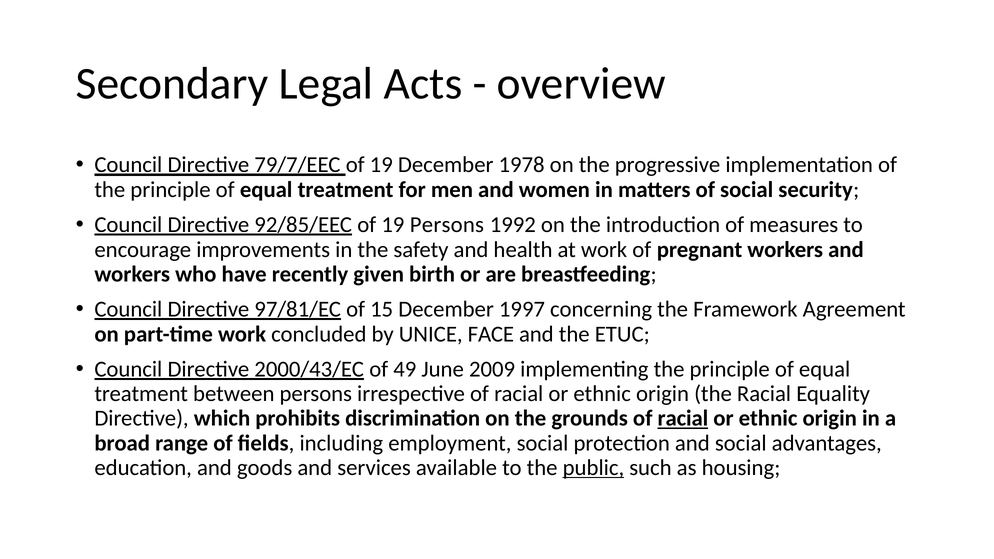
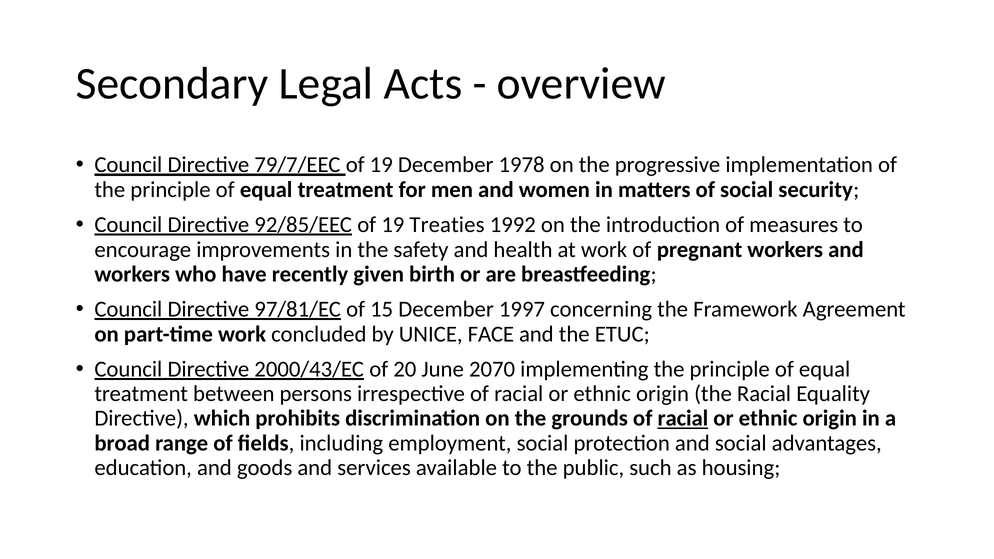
19 Persons: Persons -> Treaties (447, 225)
49: 49 -> 20 (405, 369)
2009: 2009 -> 2070 (492, 369)
public underline: present -> none (593, 468)
